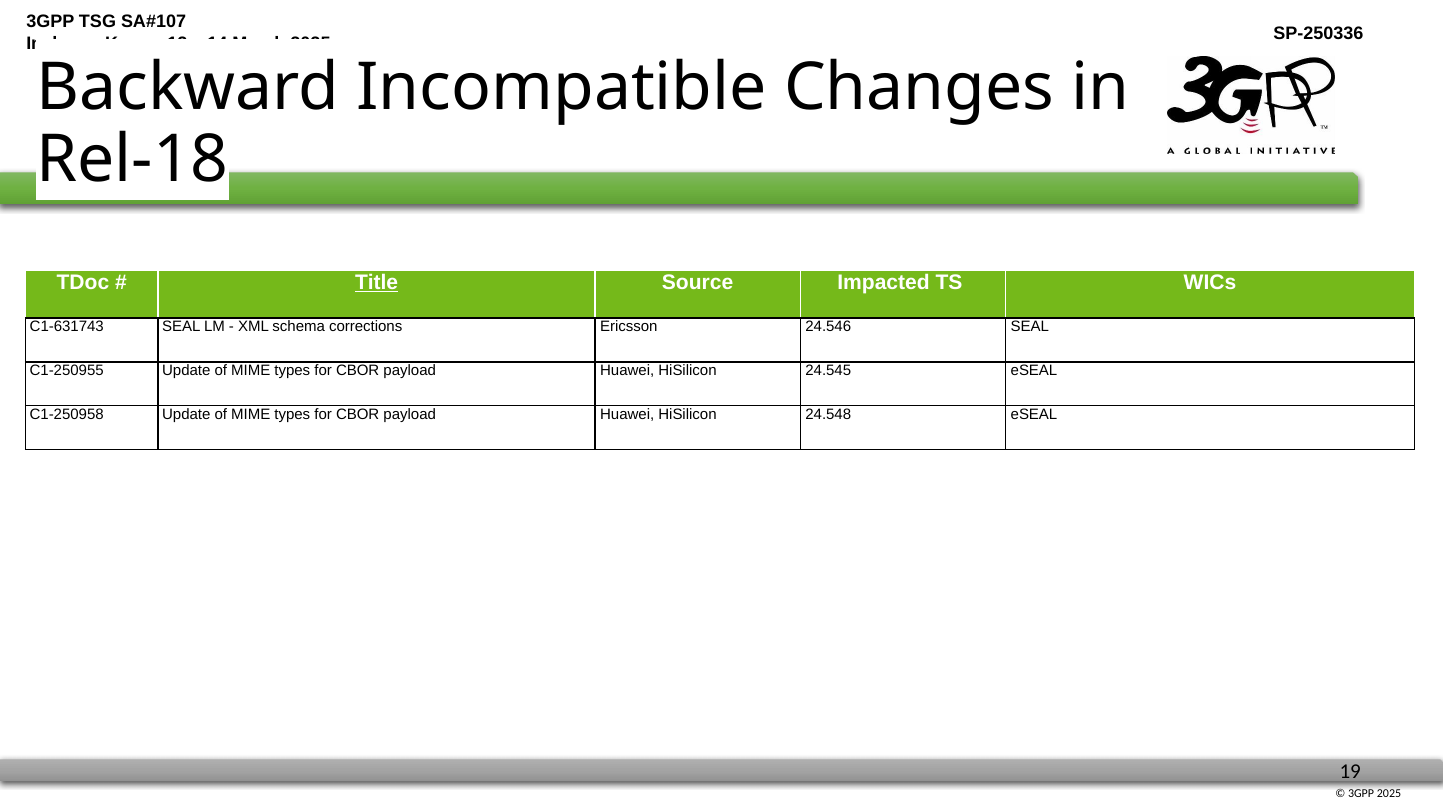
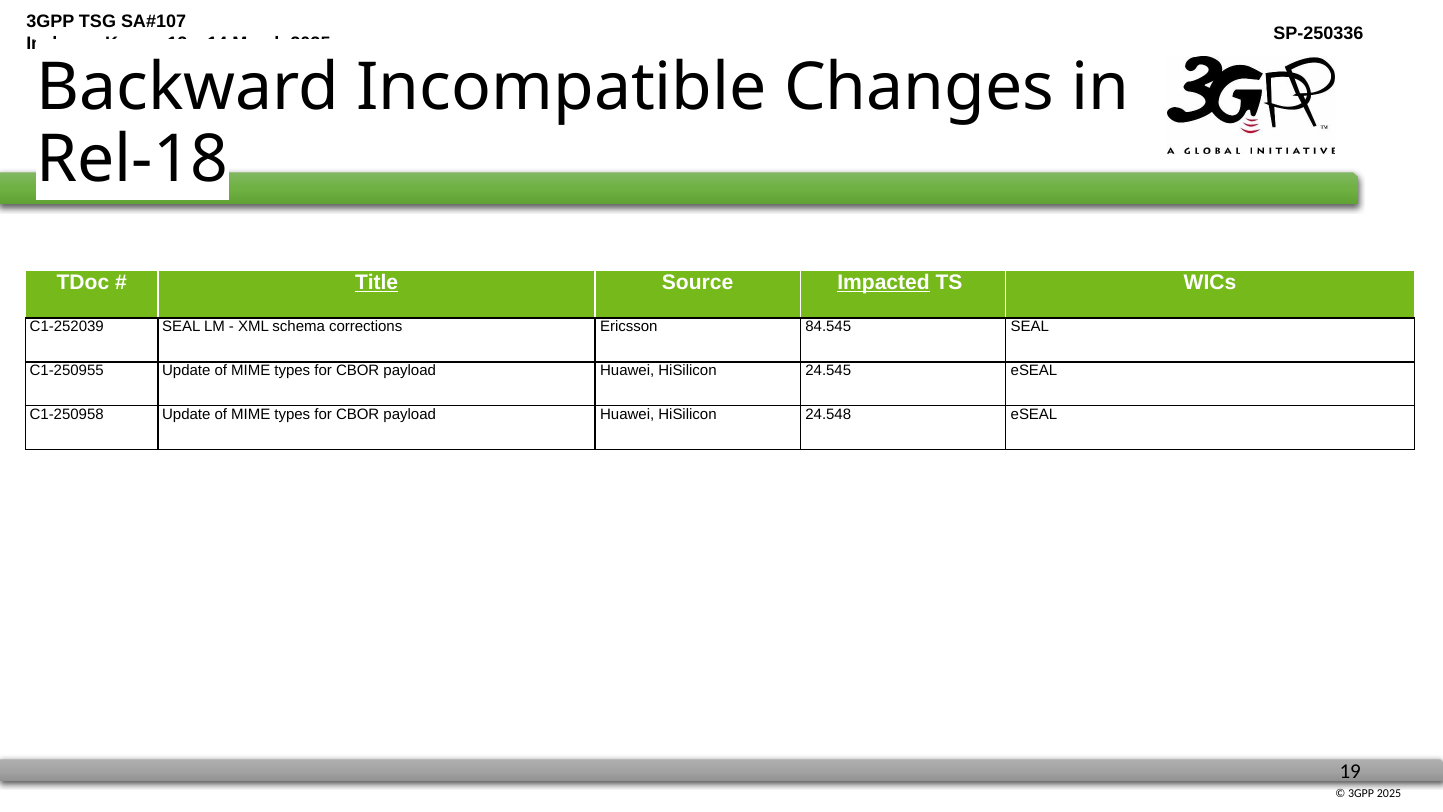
Impacted underline: none -> present (884, 282)
C1-631743: C1-631743 -> C1-252039 (67, 326)
24.546: 24.546 -> 84.545 (828, 326)
